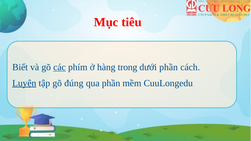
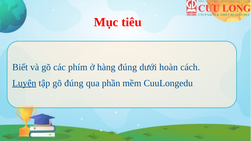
các underline: present -> none (60, 67)
hàng trong: trong -> đúng (127, 67)
dưới phần: phần -> hoàn (169, 67)
